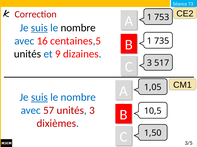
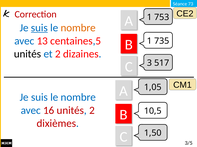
nombre colour: black -> orange (78, 28)
16: 16 -> 13 (42, 41)
et 9: 9 -> 2 (58, 54)
suis underline: present -> none (39, 98)
57: 57 -> 16 (49, 111)
unités 3: 3 -> 2 (92, 111)
